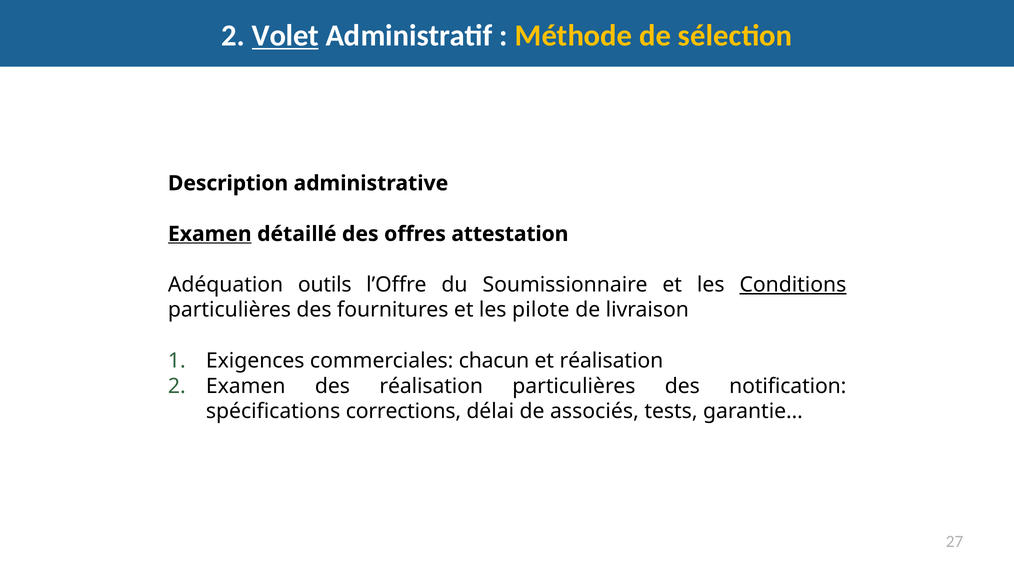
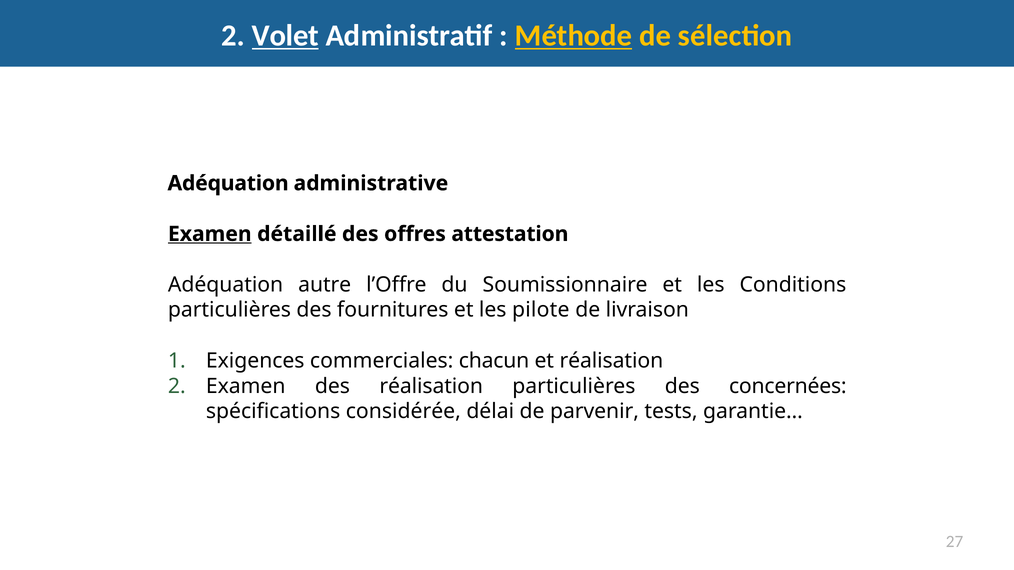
Méthode underline: none -> present (573, 36)
Description: Description -> Adéquation (228, 183)
outils: outils -> autre (325, 285)
Conditions underline: present -> none (793, 285)
notification: notification -> concernées (788, 386)
corrections: corrections -> considérée (403, 412)
associés: associés -> parvenir (594, 412)
